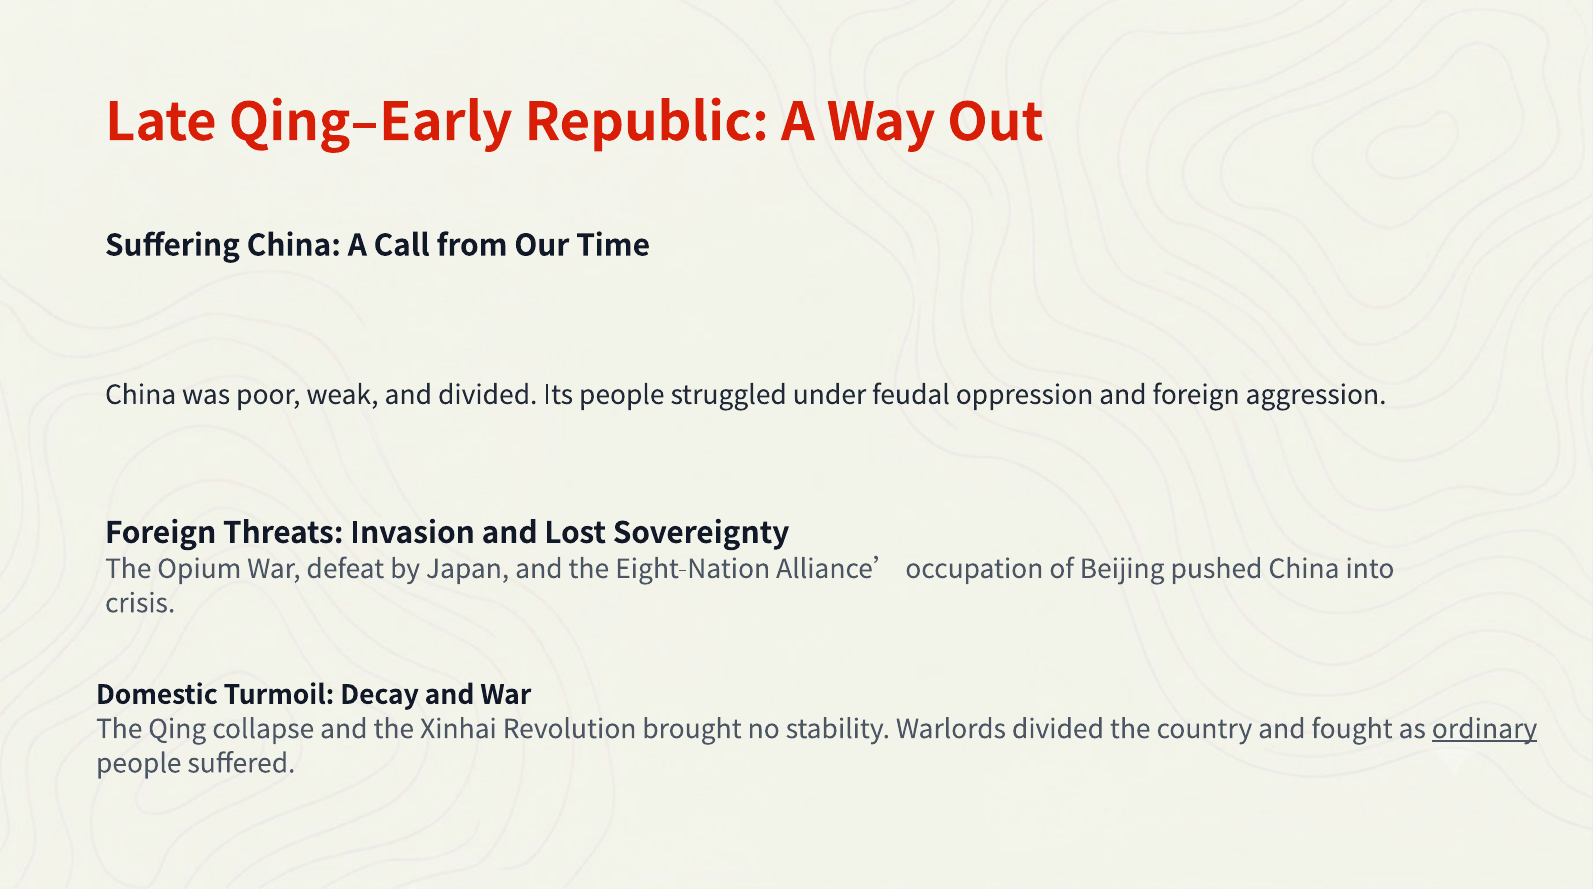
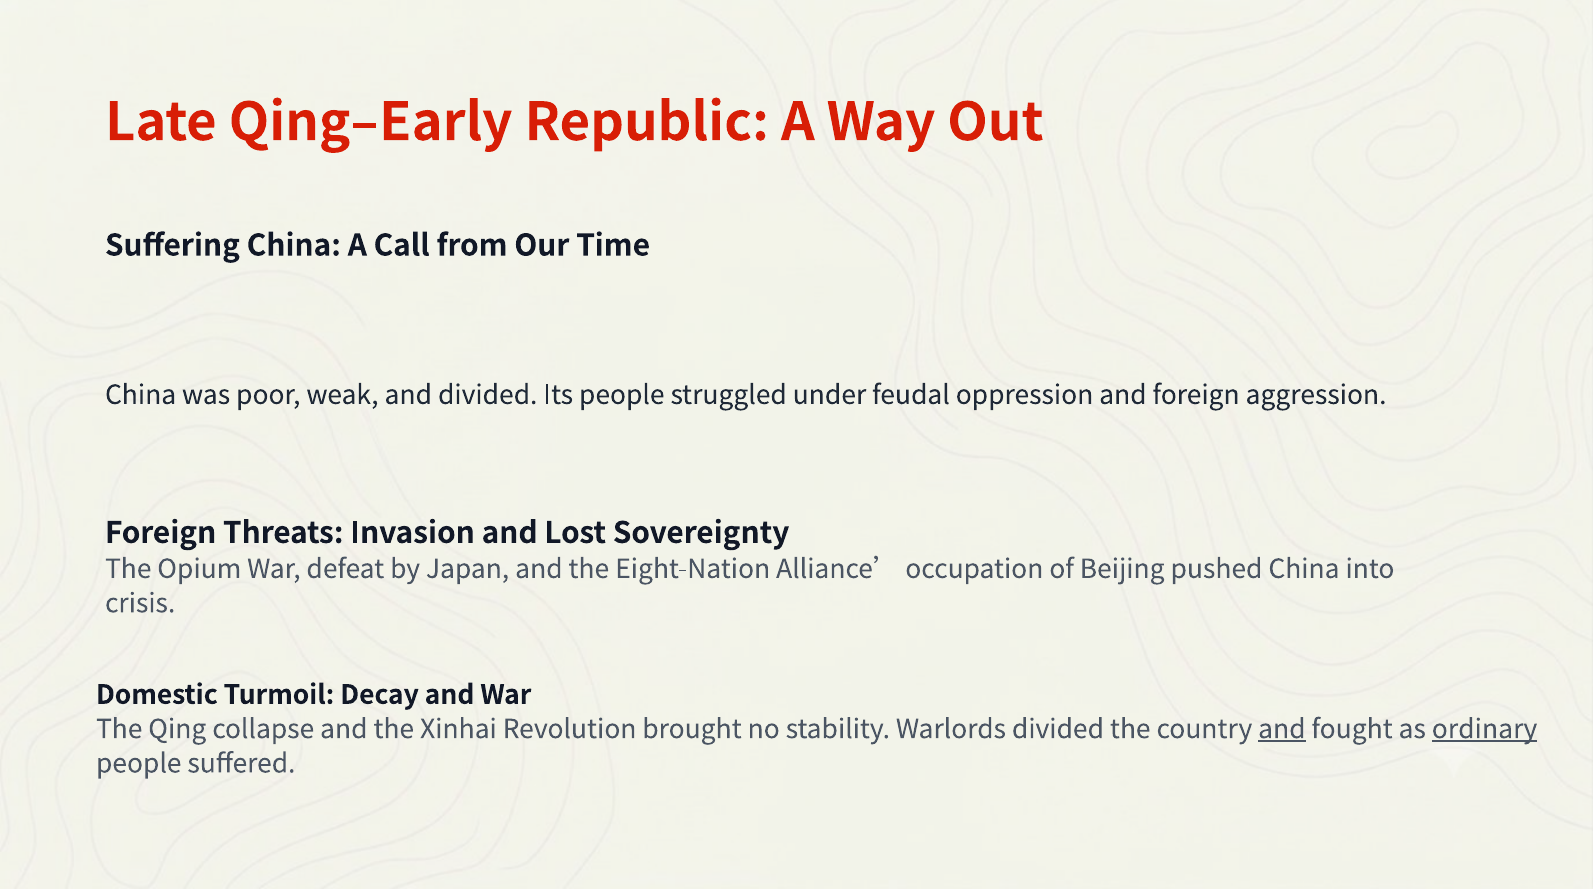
and underline: none -> present (1282, 729)
